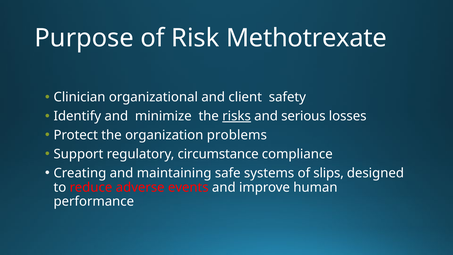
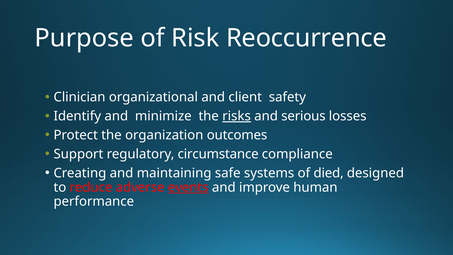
Methotrexate: Methotrexate -> Reoccurrence (306, 38)
problems: problems -> outcomes (237, 135)
slips: slips -> died (329, 173)
events underline: none -> present (188, 187)
